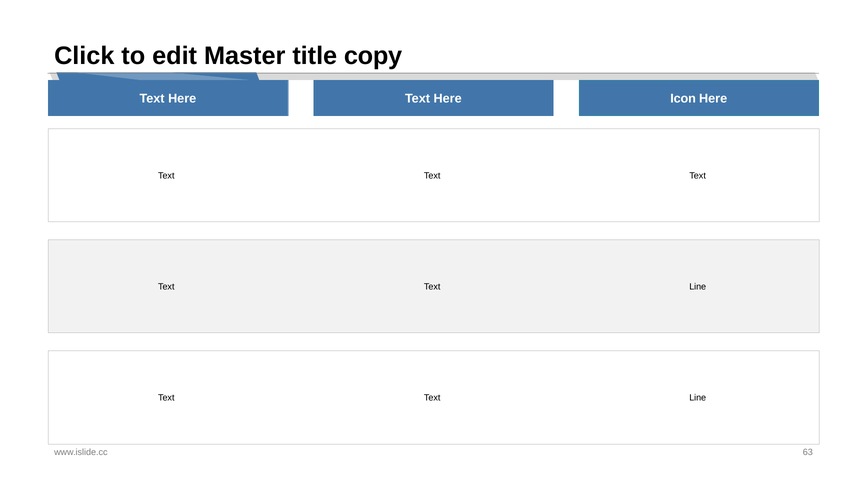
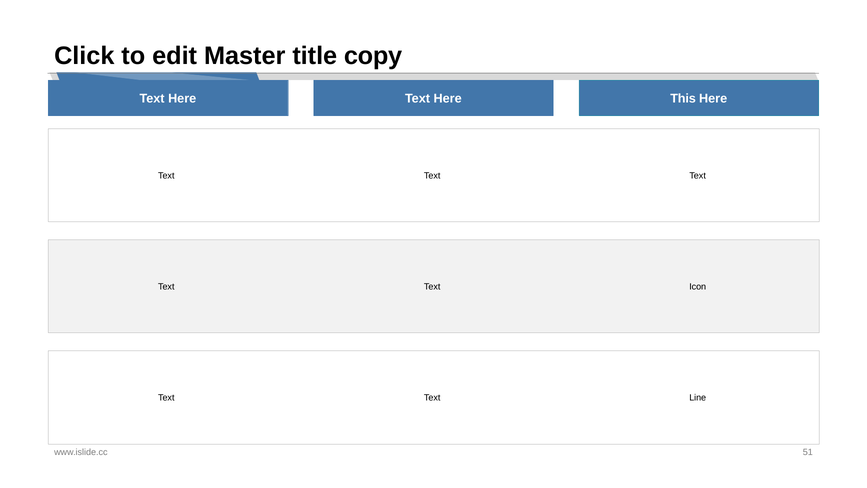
Icon: Icon -> This (683, 99)
Line: Line -> Icon (698, 287)
63: 63 -> 51 (808, 452)
